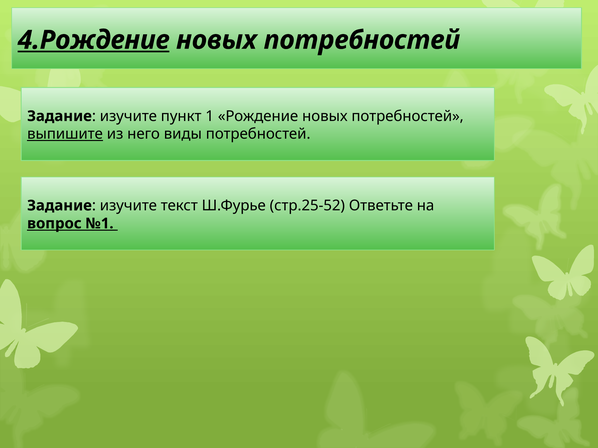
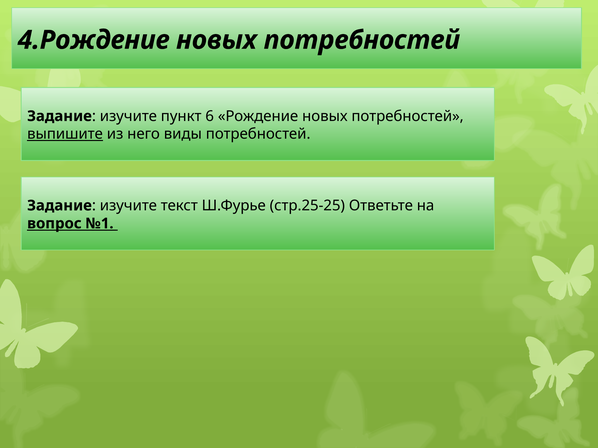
4.Рождение underline: present -> none (94, 40)
1: 1 -> 6 (210, 116)
стр.25-52: стр.25-52 -> стр.25-25 (307, 206)
